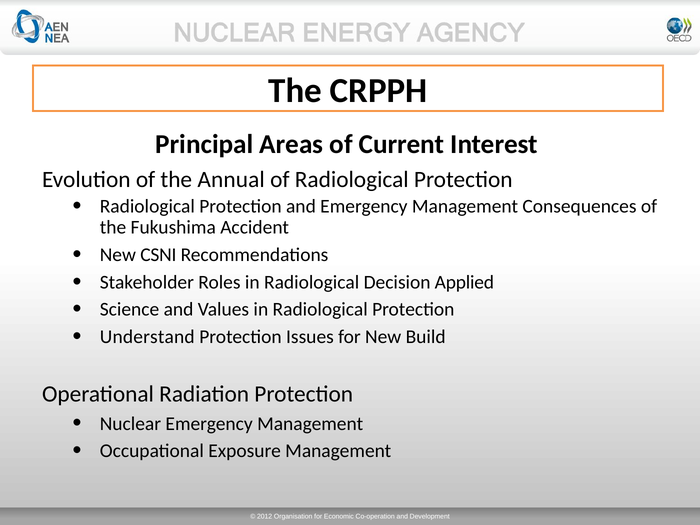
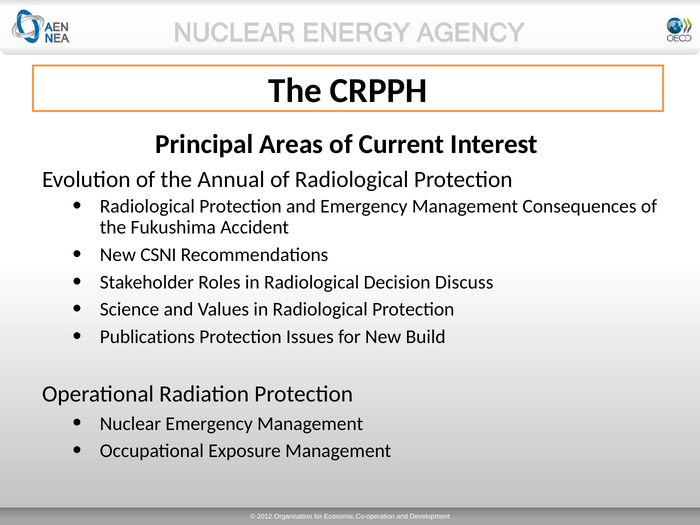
Applied: Applied -> Discuss (464, 282)
Understand: Understand -> Publications (147, 337)
